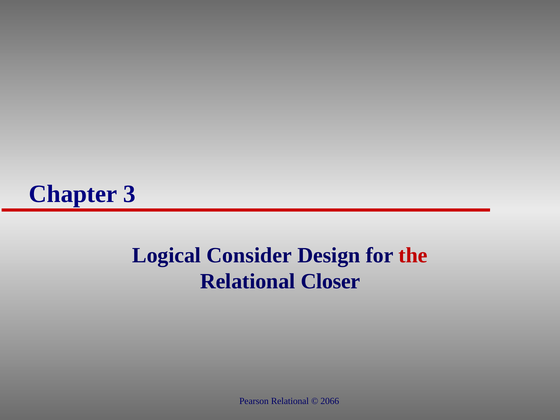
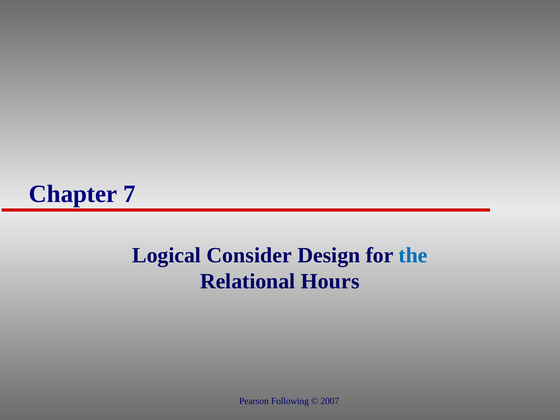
3: 3 -> 7 (129, 194)
the colour: red -> blue (413, 255)
Closer: Closer -> Hours (330, 281)
Pearson Relational: Relational -> Following (290, 401)
2066: 2066 -> 2007 (330, 401)
